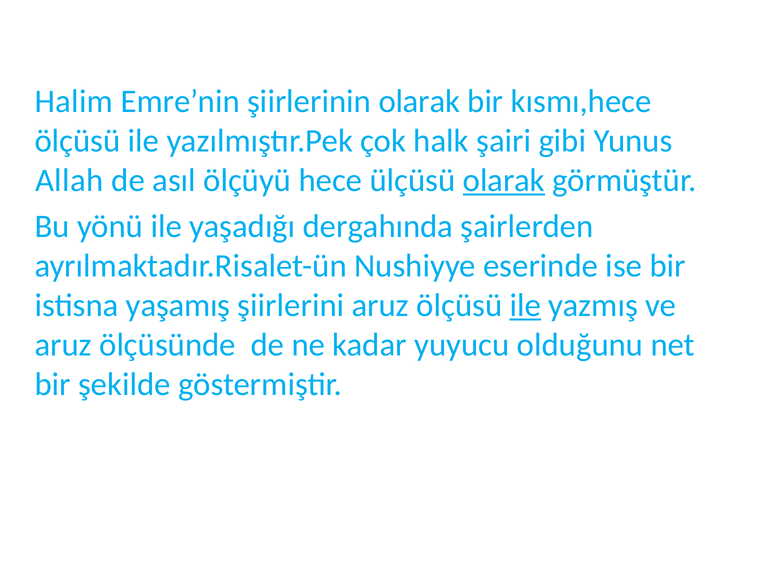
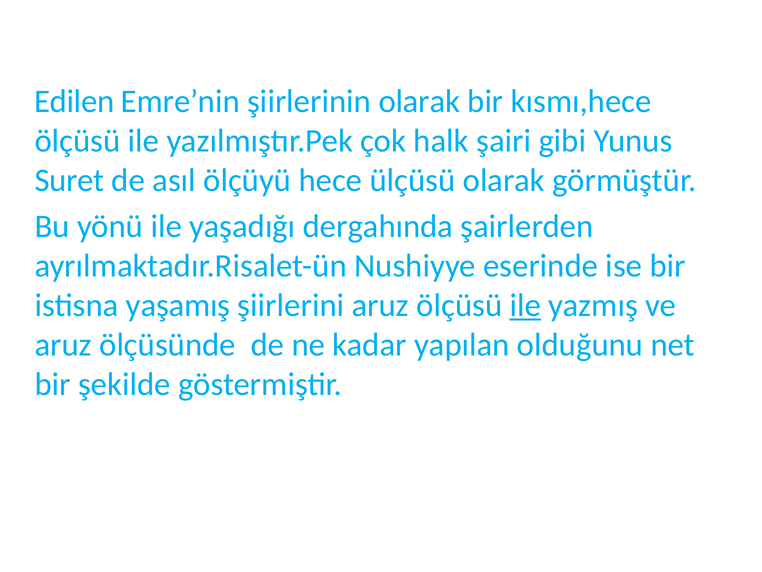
Halim: Halim -> Edilen (74, 101)
Allah: Allah -> Suret (69, 180)
olarak underline: present -> none (504, 180)
yuyucu: yuyucu -> yapılan (462, 345)
